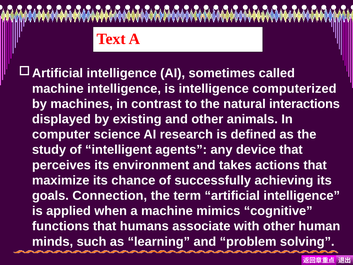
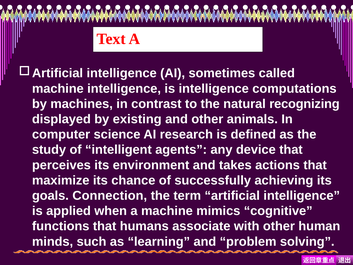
computerized: computerized -> computations (294, 88)
interactions: interactions -> recognizing (304, 104)
